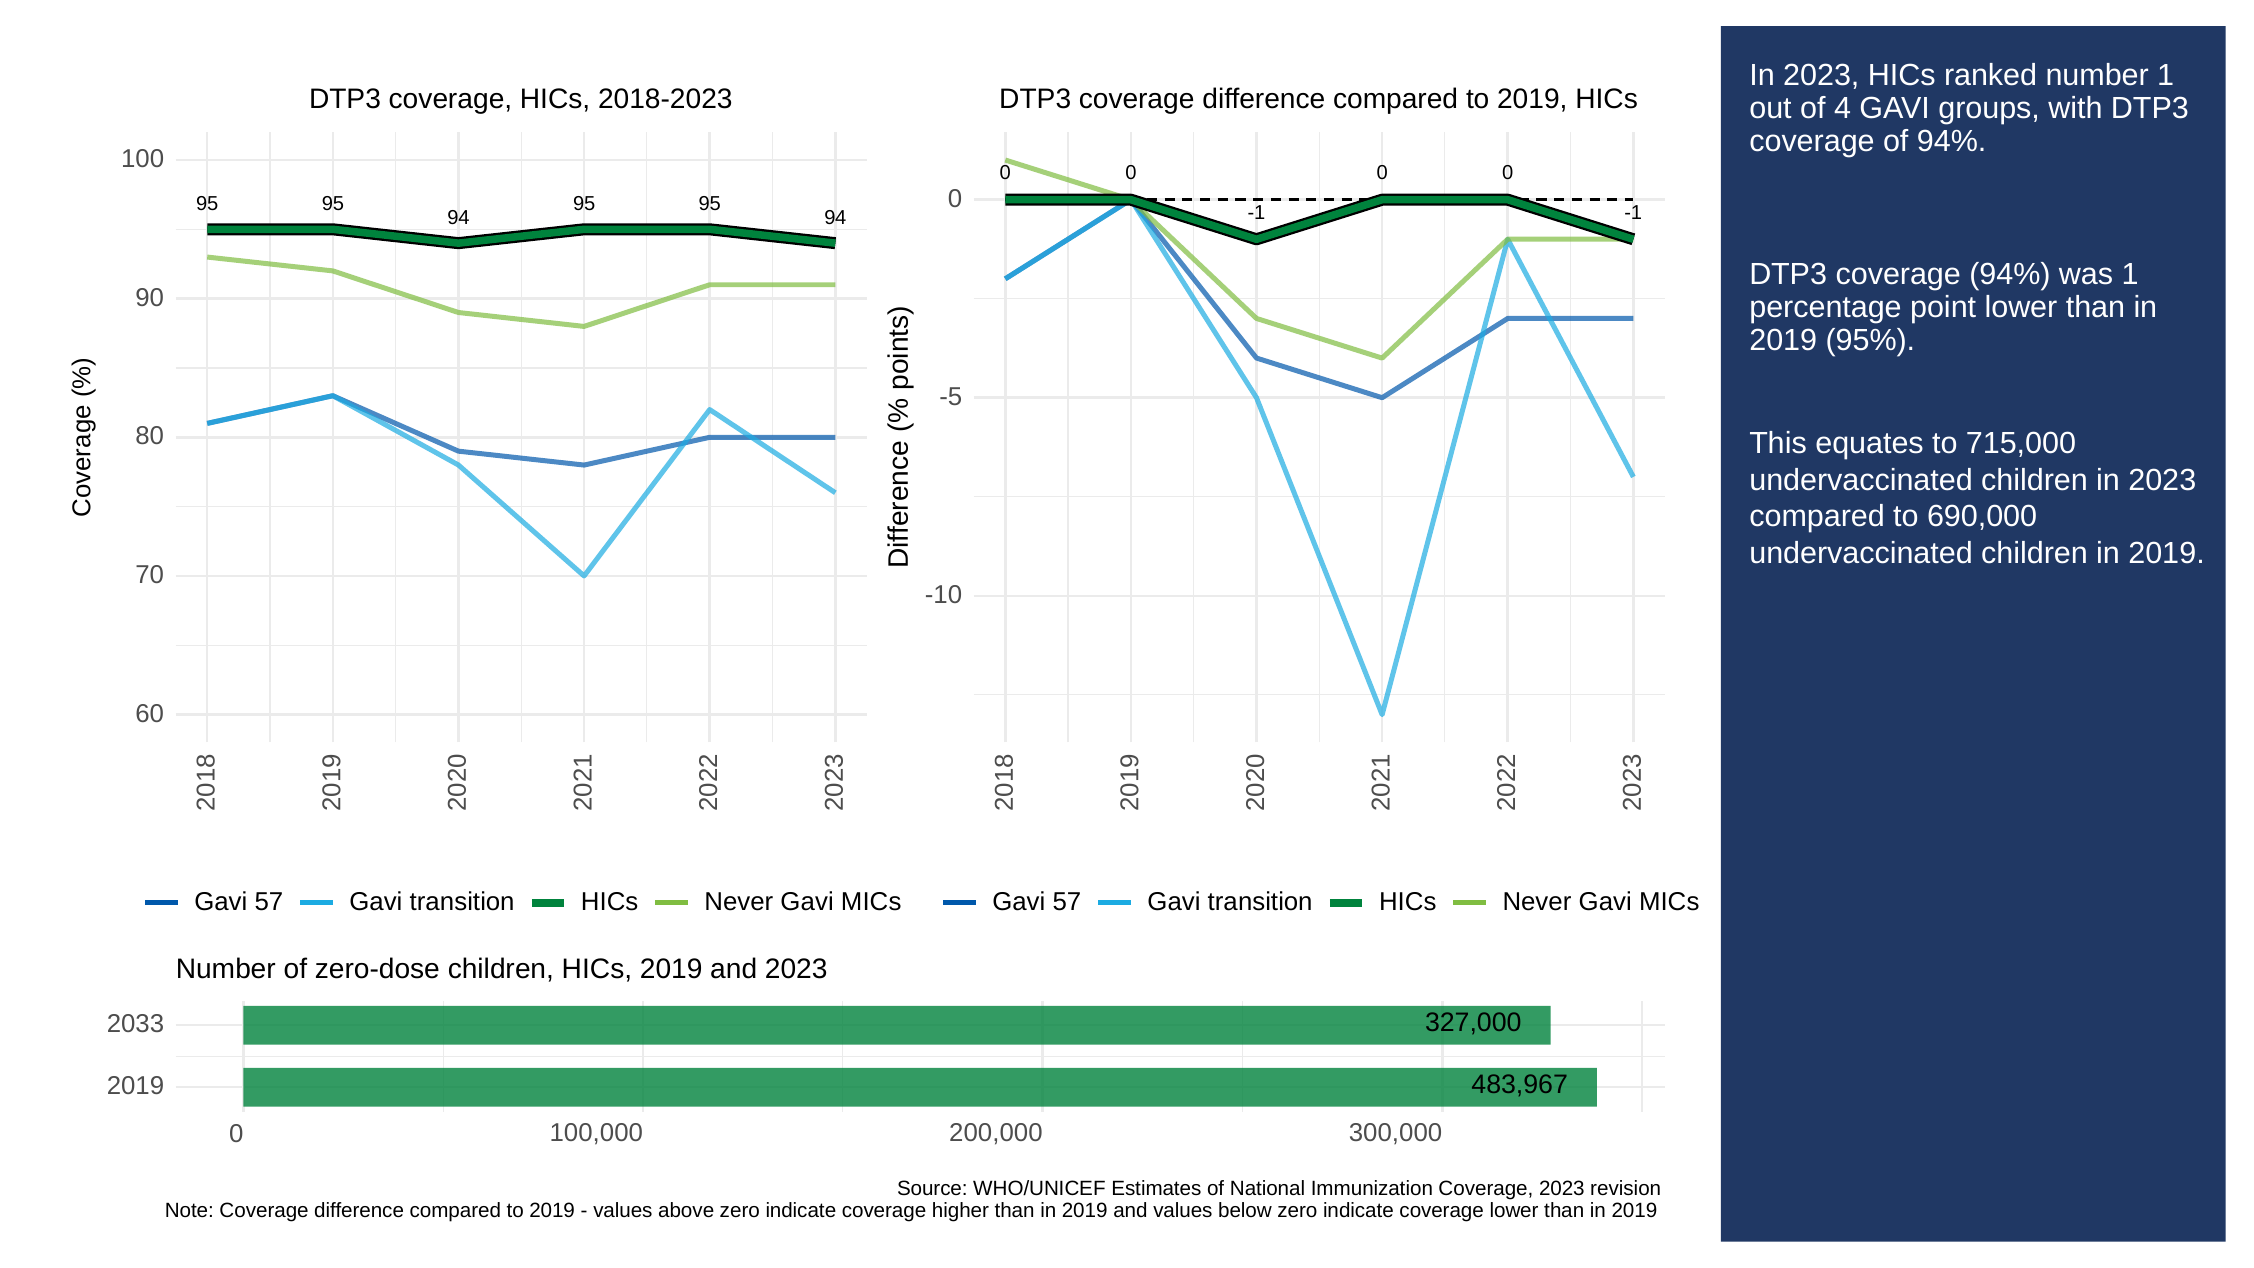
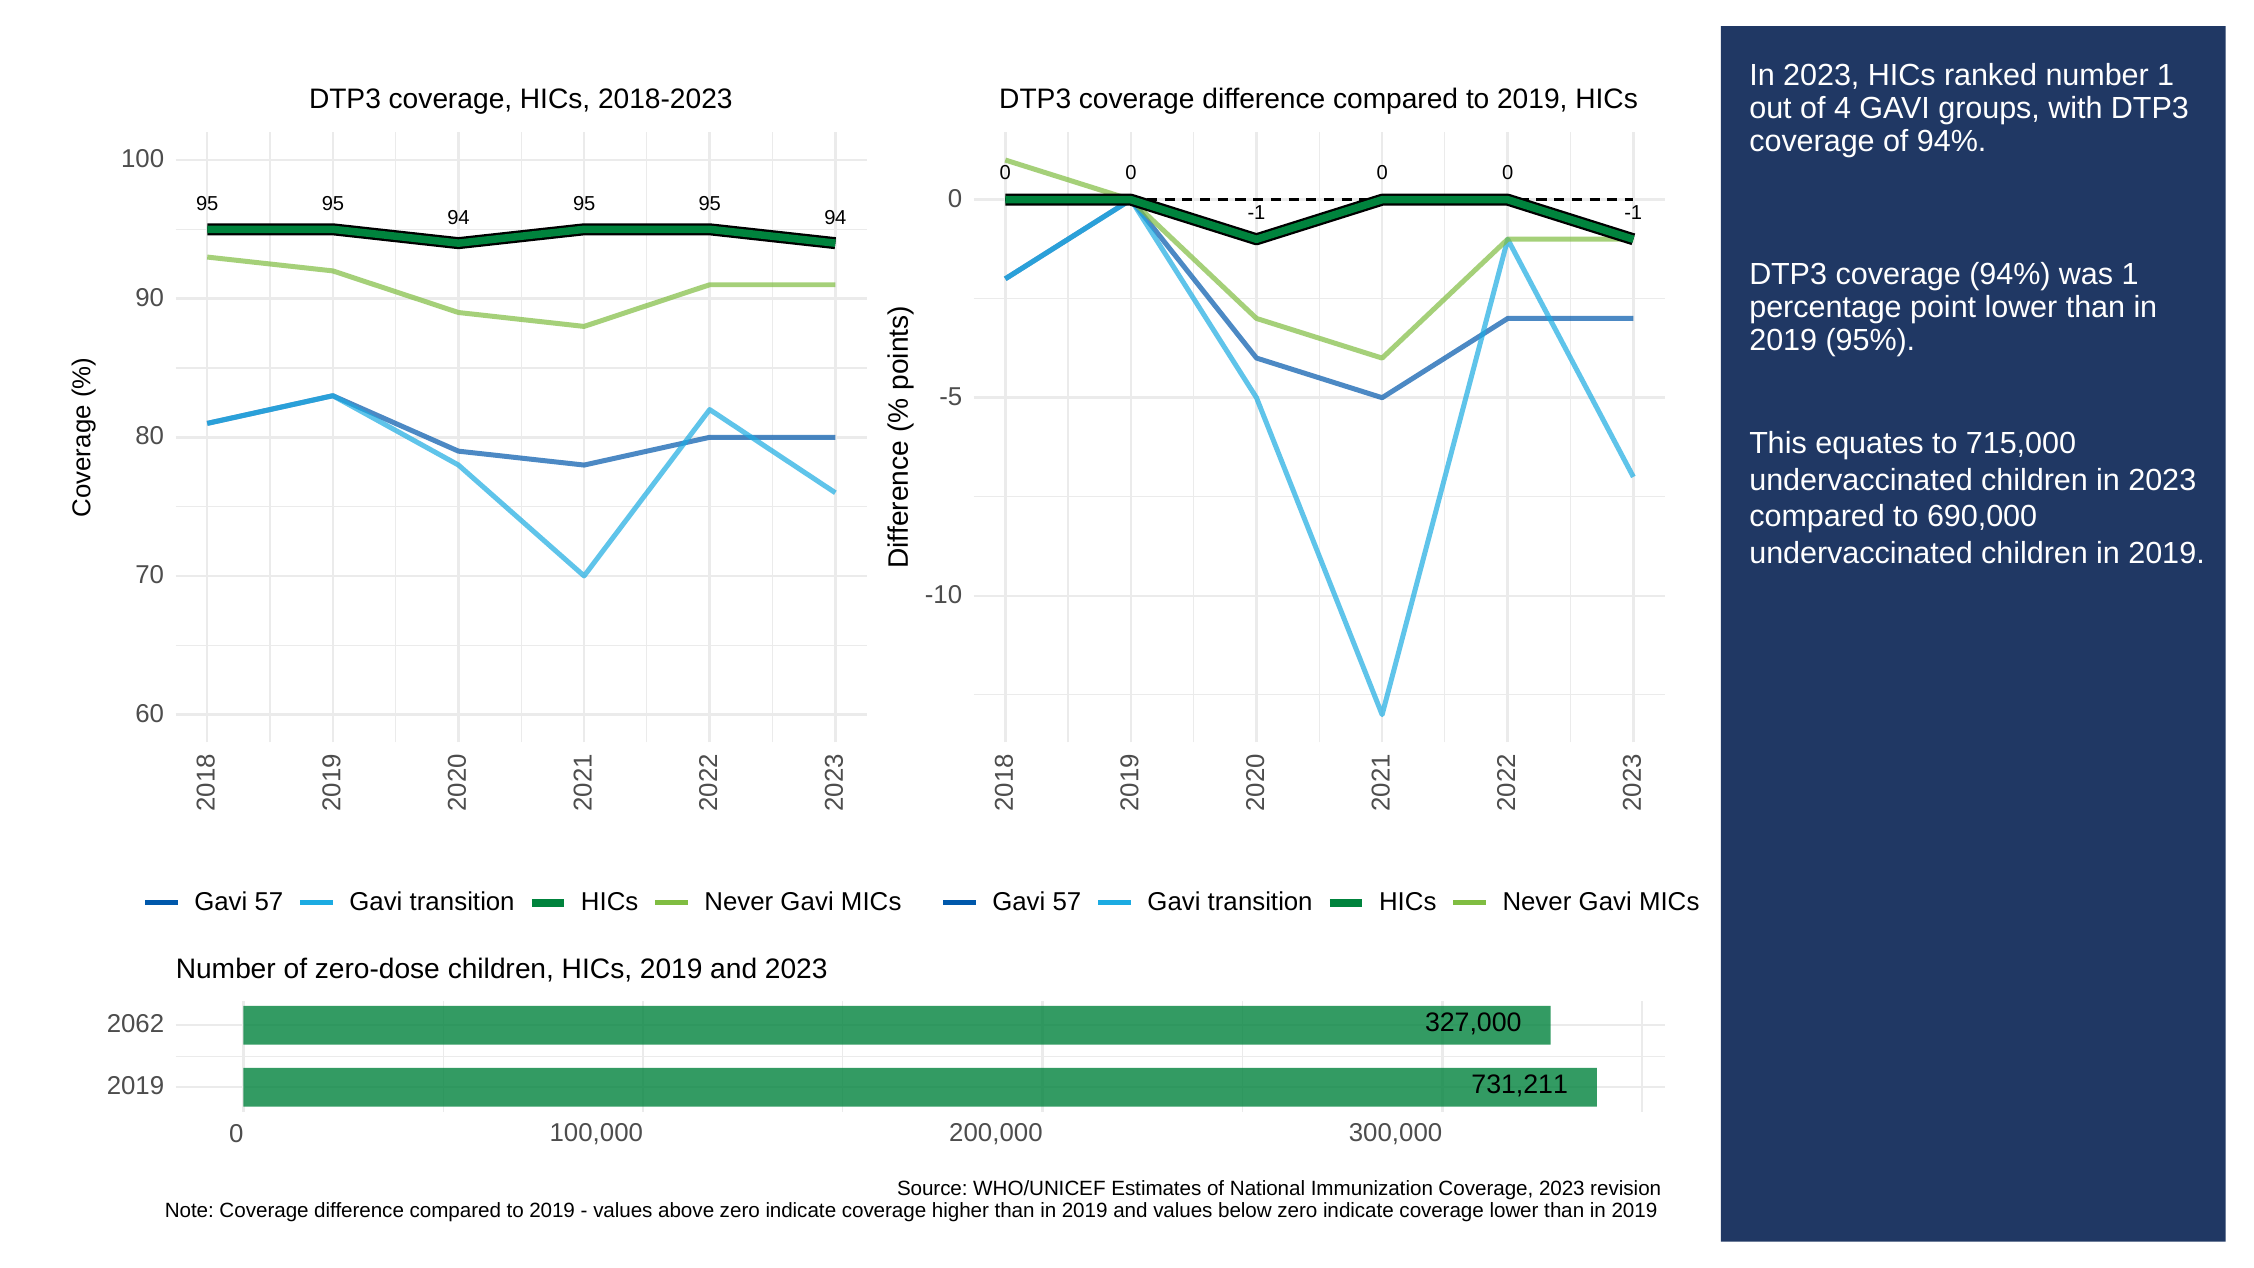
2033: 2033 -> 2062 (135, 1024)
483,967: 483,967 -> 731,211 (1520, 1084)
